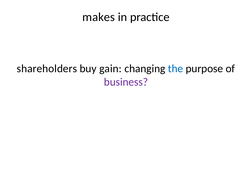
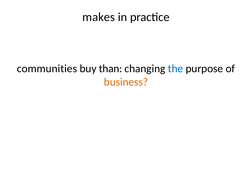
shareholders: shareholders -> communities (47, 69)
gain: gain -> than (111, 69)
business colour: purple -> orange (126, 82)
